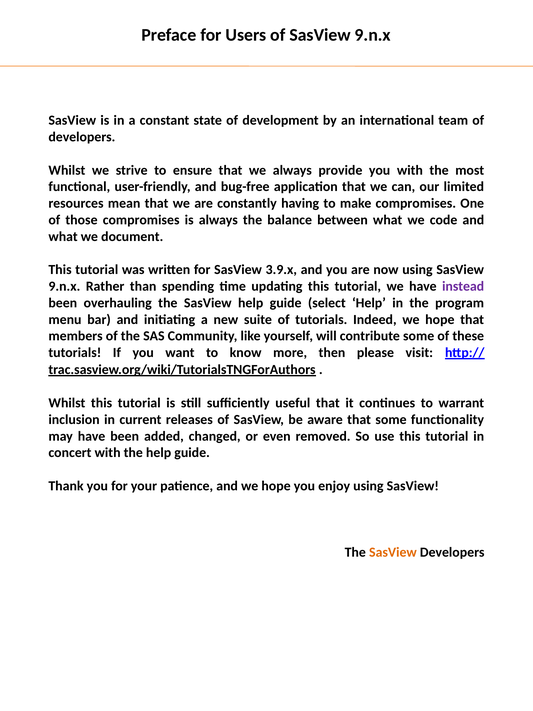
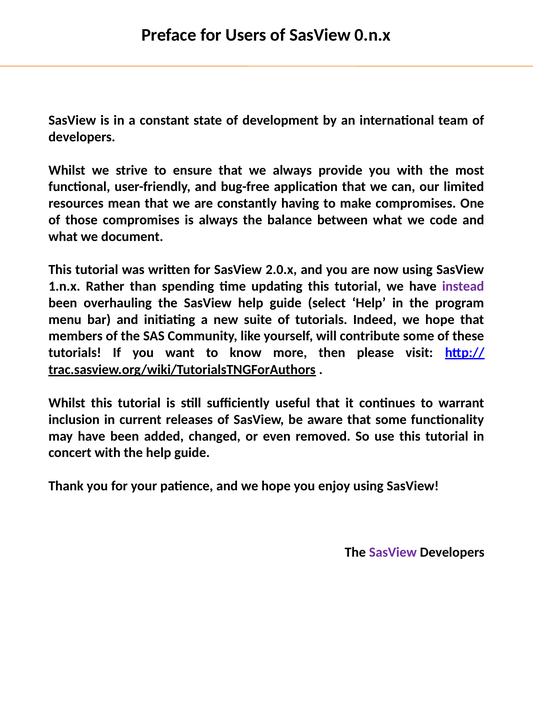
of SasView 9.n.x: 9.n.x -> 0.n.x (373, 35)
3.9.x: 3.9.x -> 2.0.x (281, 270)
9.n.x: 9.n.x -> 1.n.x (64, 286)
SasView colour: orange -> purple (393, 552)
